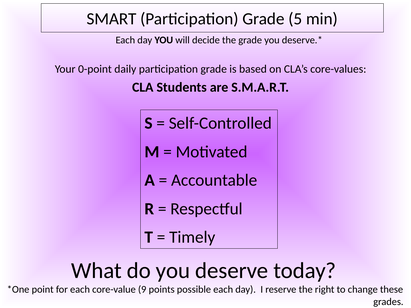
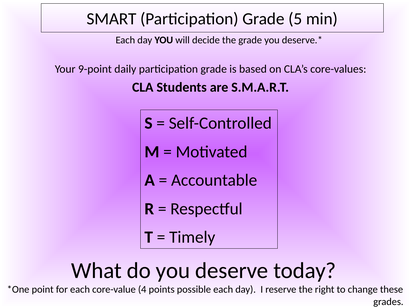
0-point: 0-point -> 9-point (95, 69)
9: 9 -> 4 (142, 290)
